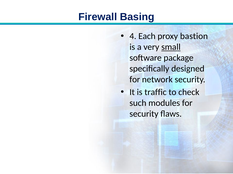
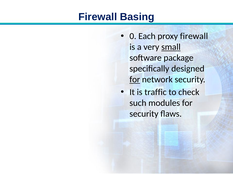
4: 4 -> 0 (133, 36)
proxy bastion: bastion -> firewall (194, 36)
for underline: none -> present (135, 80)
